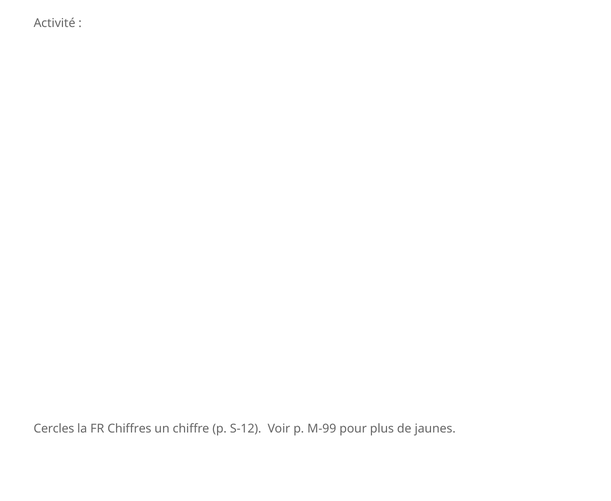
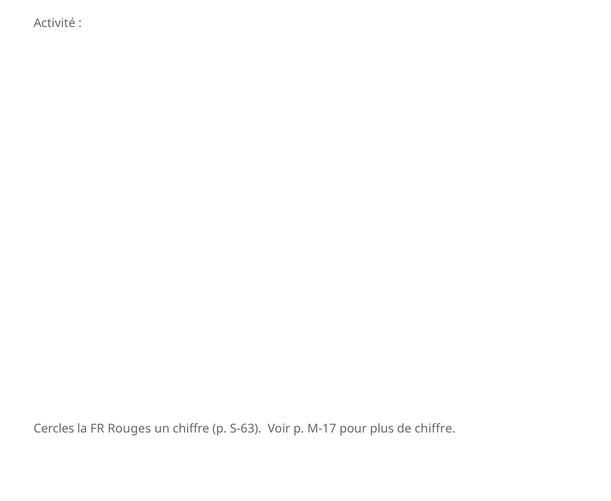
Chiffres: Chiffres -> Rouges (129, 429)
S-12: S-12 -> S-63 (246, 429)
M-99: M-99 -> M-17 (322, 429)
de jaunes: jaunes -> chiffre (435, 429)
